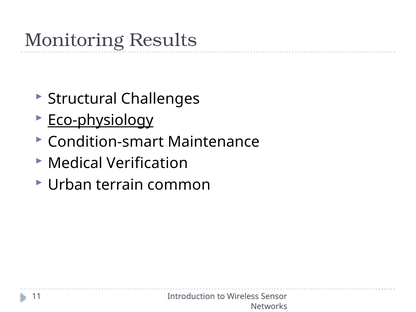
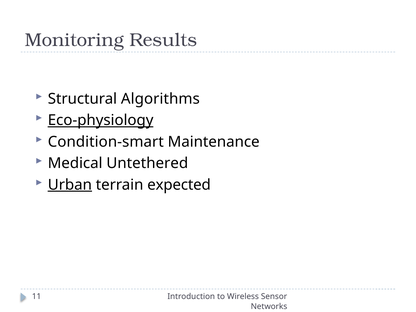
Challenges: Challenges -> Algorithms (160, 99)
Verification: Verification -> Untethered (147, 163)
Urban underline: none -> present (70, 185)
common: common -> expected (179, 185)
